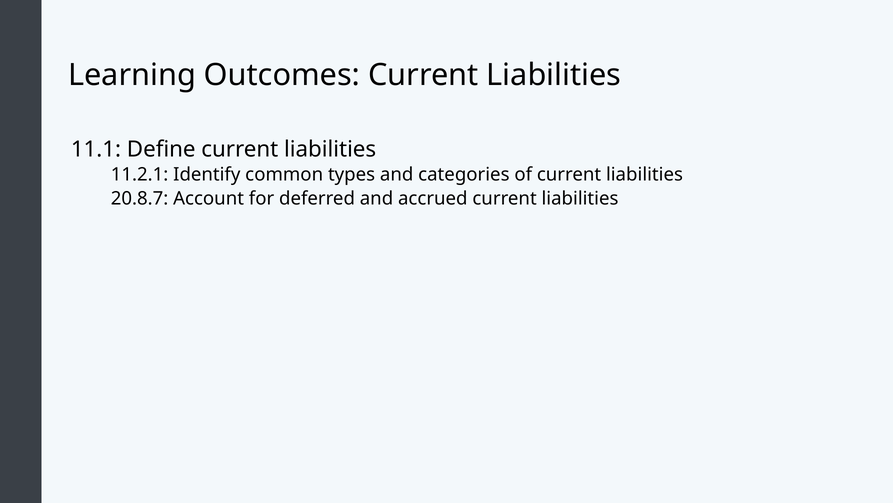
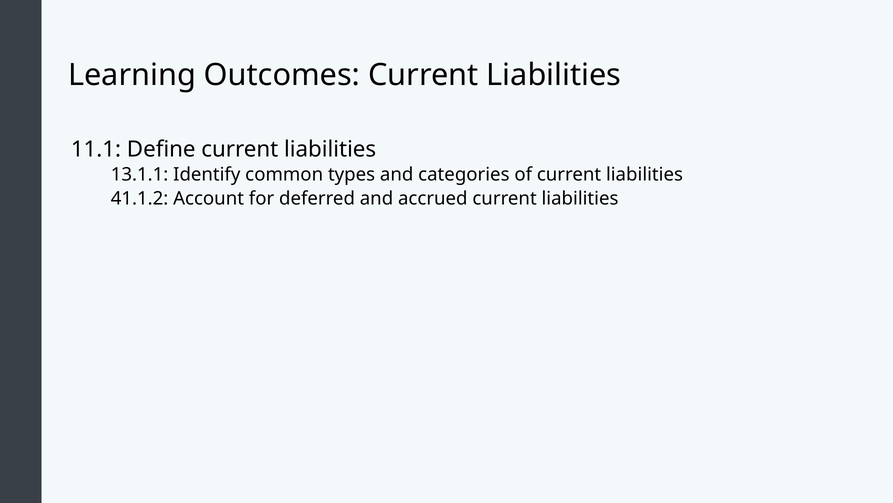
11.2.1: 11.2.1 -> 13.1.1 (140, 175)
20.8.7: 20.8.7 -> 41.1.2 (140, 198)
